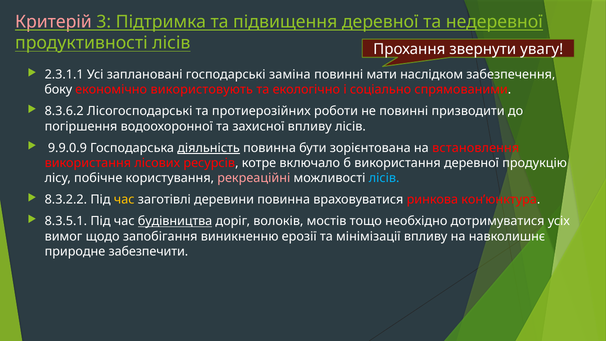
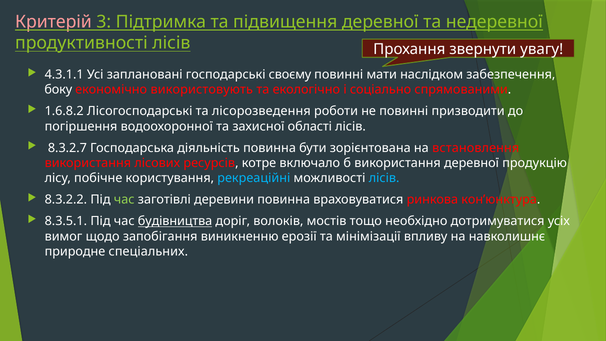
2.3.1.1: 2.3.1.1 -> 4.3.1.1 (64, 75)
заміна: заміна -> своєму (290, 75)
8.3.6.2: 8.3.6.2 -> 1.6.8.2 (64, 111)
протиерозійних: протиерозійних -> лісорозведення (261, 111)
захисної впливу: впливу -> області (310, 126)
9.9.0.9: 9.9.0.9 -> 8.3.2.7 (67, 148)
діяльність underline: present -> none (209, 148)
рекреаційні colour: pink -> light blue (254, 178)
час colour: yellow -> light green (124, 200)
забезпечити: забезпечити -> спеціальних (148, 251)
